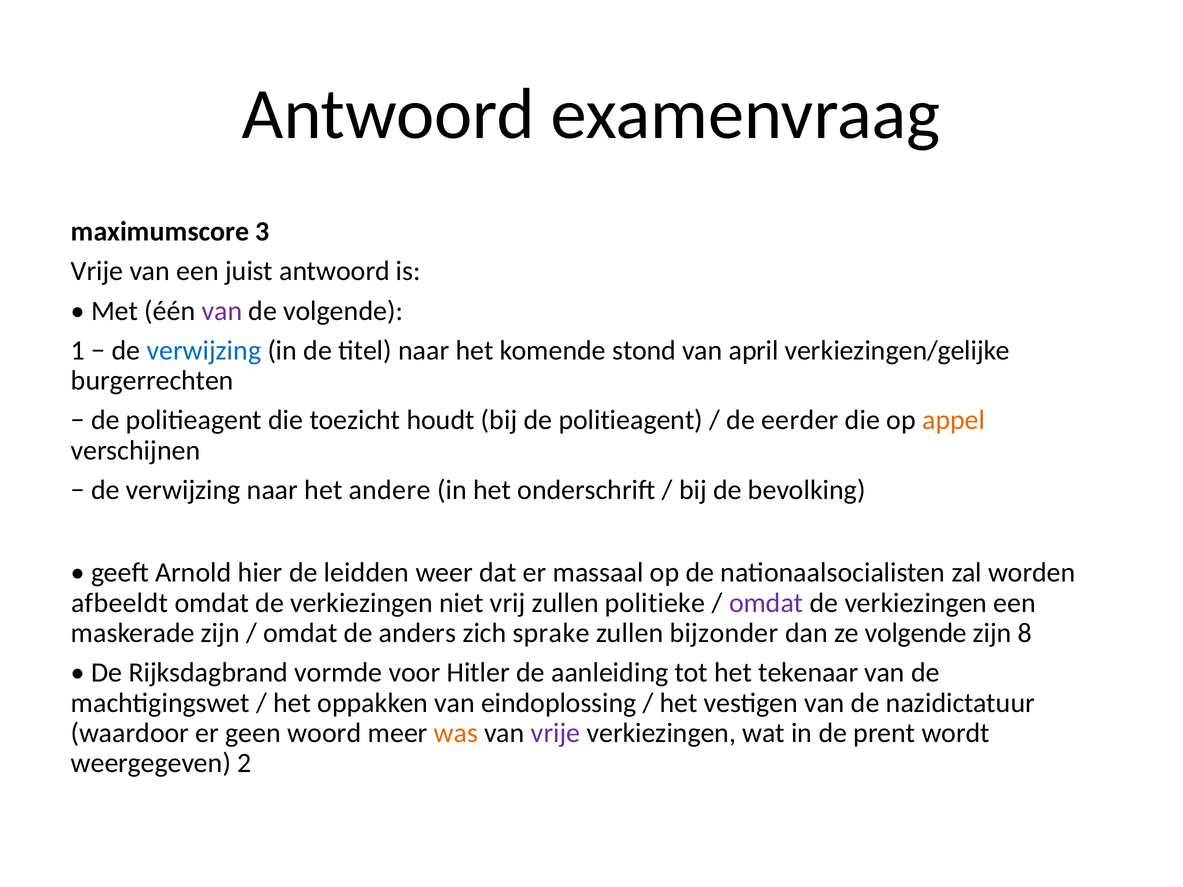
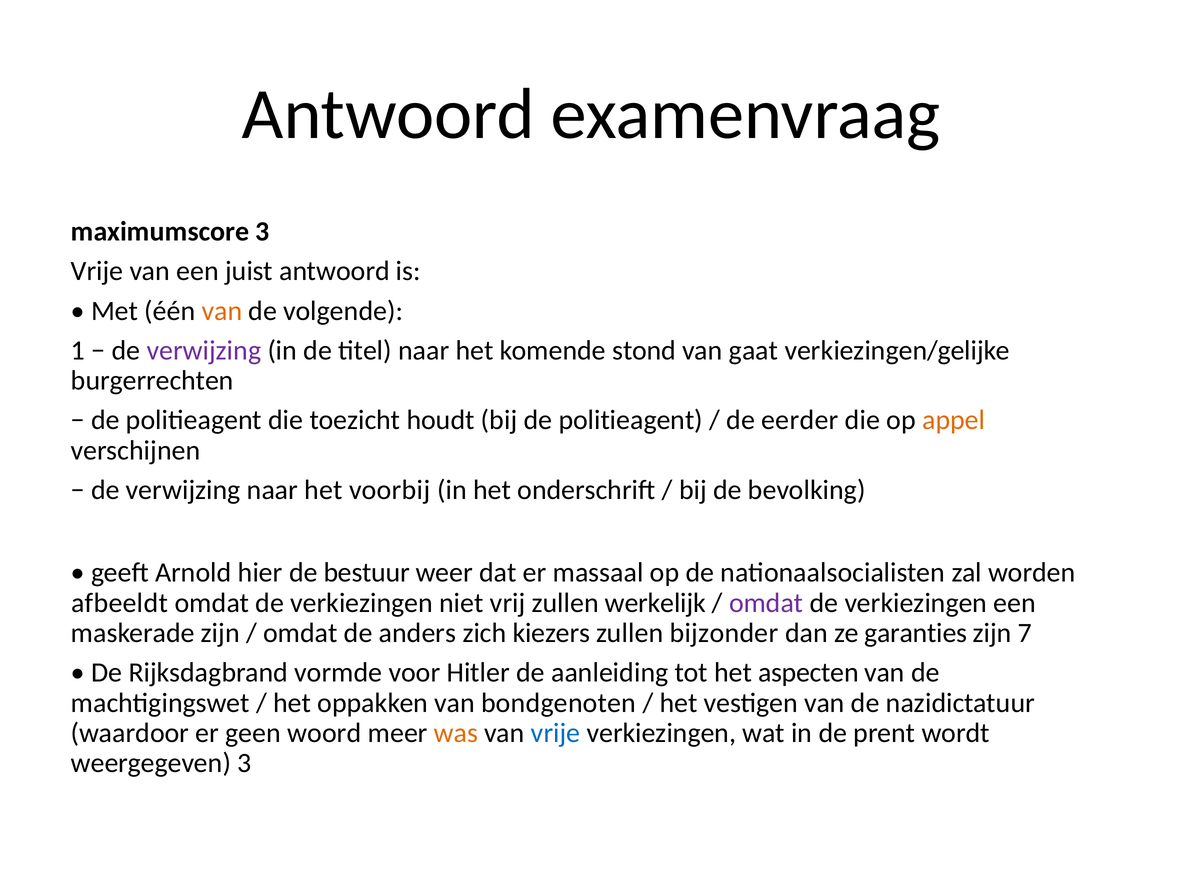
van colour: purple -> orange (222, 311)
verwijzing colour: blue -> purple (204, 351)
april: april -> gaat (754, 351)
andere: andere -> voorbij (390, 490)
leidden: leidden -> bestuur (367, 573)
politieke: politieke -> werkelijk (655, 603)
sprake: sprake -> kiezers (551, 633)
ze volgende: volgende -> garanties (916, 633)
8: 8 -> 7 (1025, 633)
tekenaar: tekenaar -> aspecten (808, 673)
eindoplossing: eindoplossing -> bondgenoten (559, 703)
vrije colour: purple -> blue (556, 733)
weergegeven 2: 2 -> 3 (244, 763)
